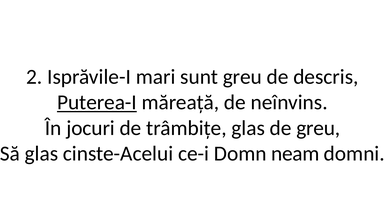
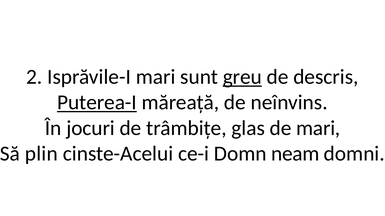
greu underline: none -> present (242, 77)
de greu: greu -> mari (318, 128)
Să glas: glas -> plin (41, 154)
